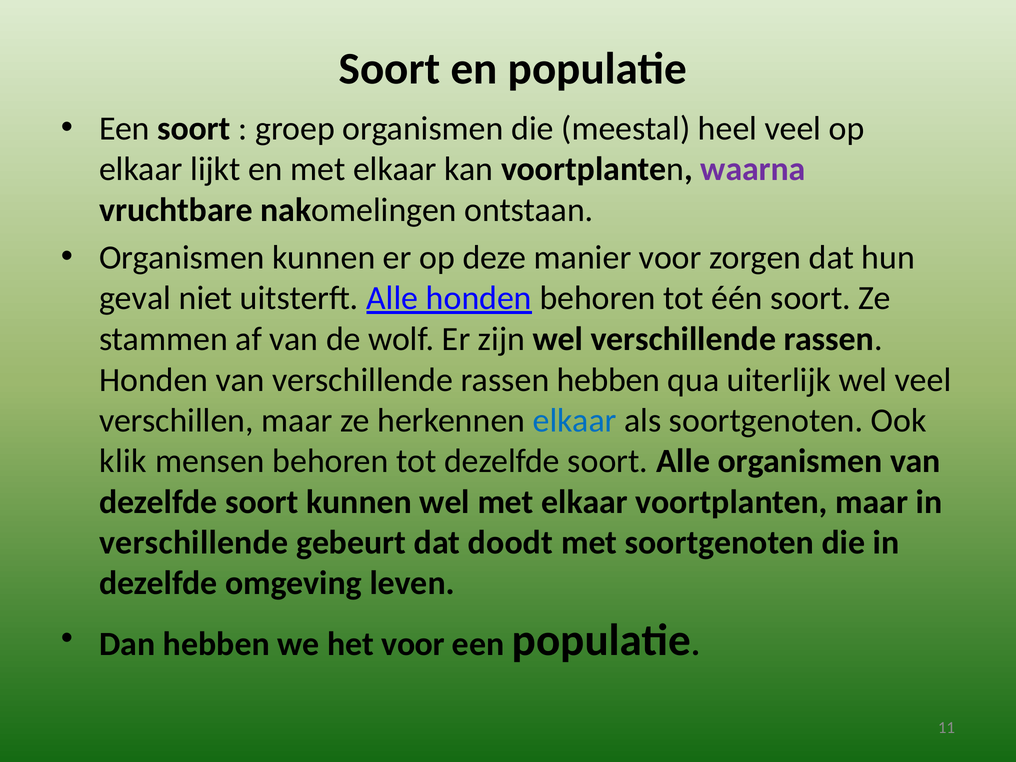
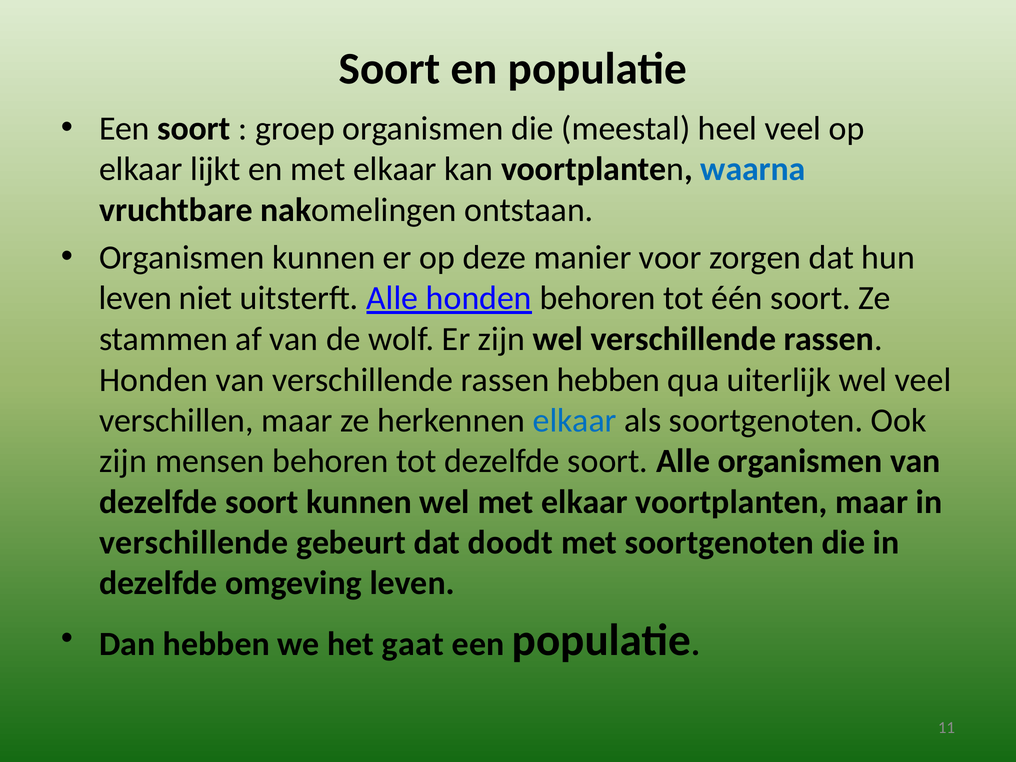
waarna colour: purple -> blue (753, 169)
geval: geval -> leven (135, 298)
klik: klik -> zijn (123, 461)
het voor: voor -> gaat (413, 644)
